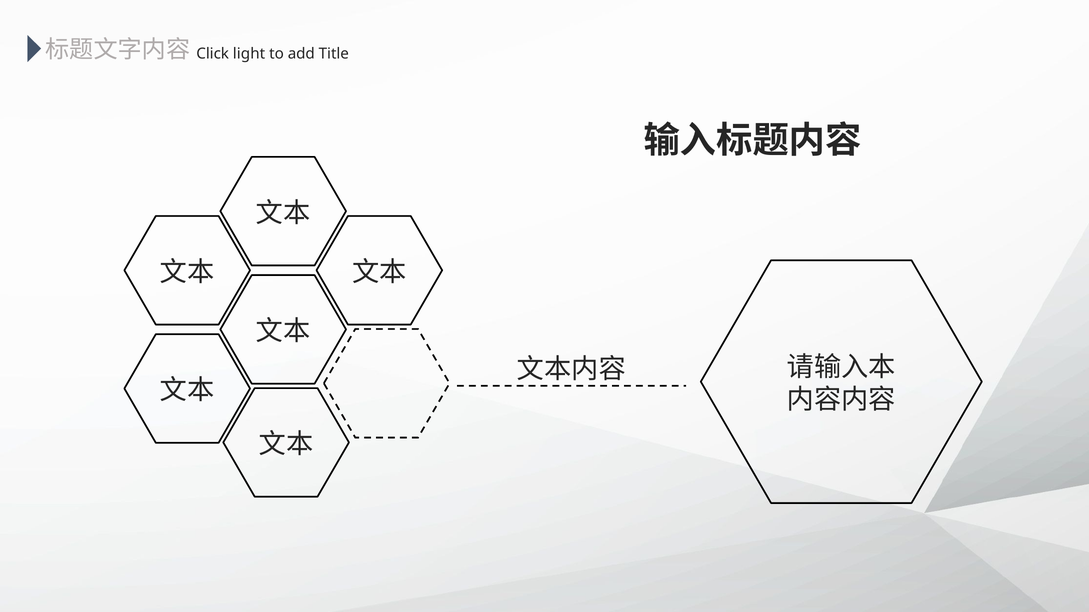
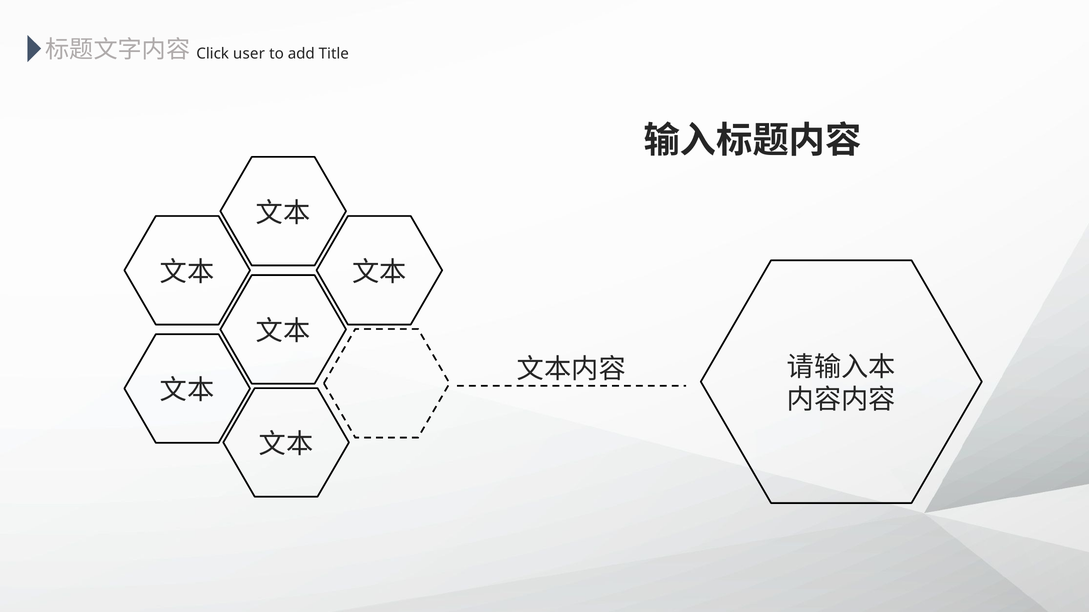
light: light -> user (249, 54)
